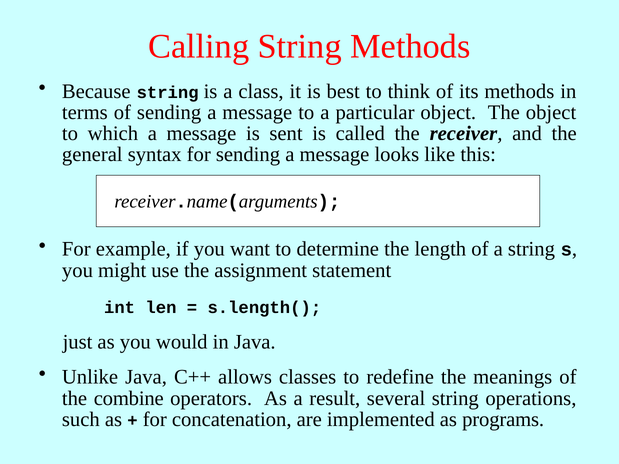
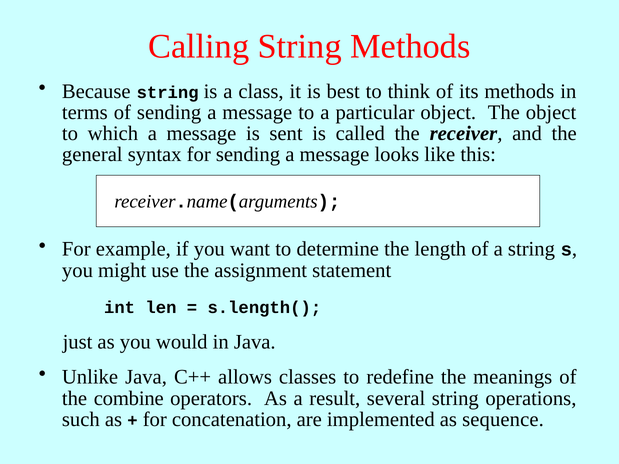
programs: programs -> sequence (503, 419)
